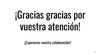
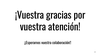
¡Gracias: ¡Gracias -> ¡Vuestra (29, 15)
